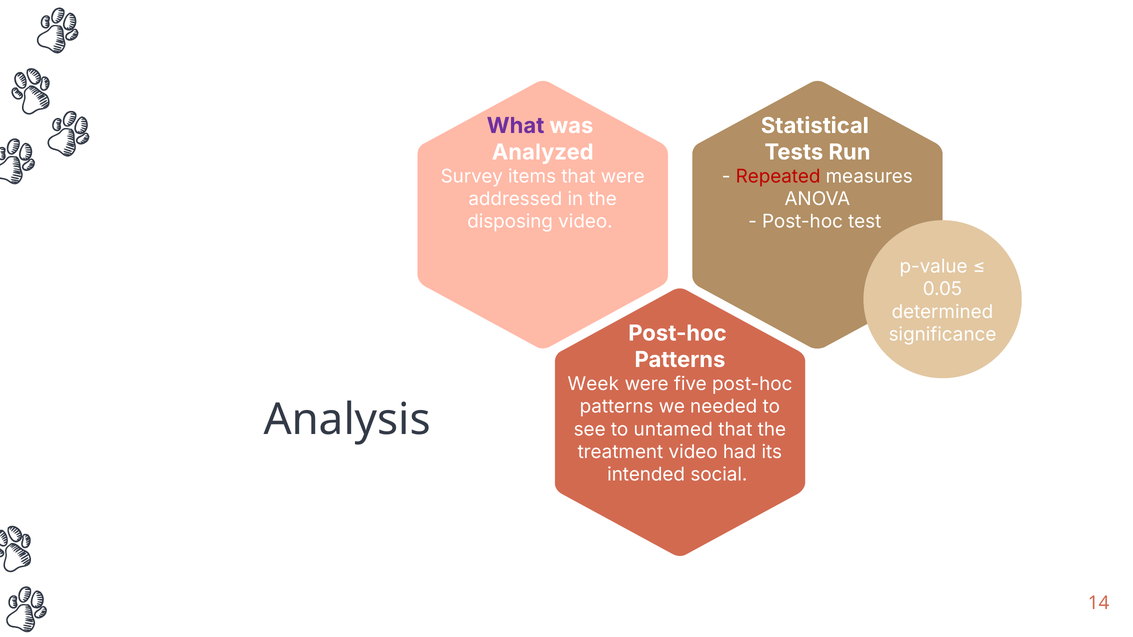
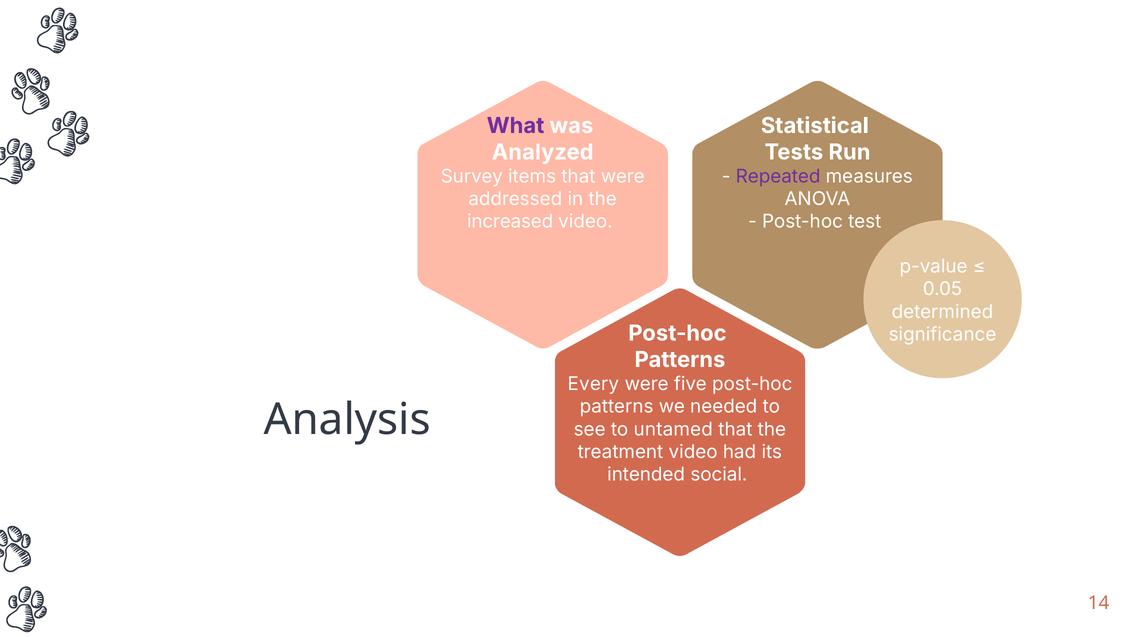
Repeated colour: red -> purple (778, 177)
disposing: disposing -> increased (510, 222)
Week: Week -> Every (593, 384)
